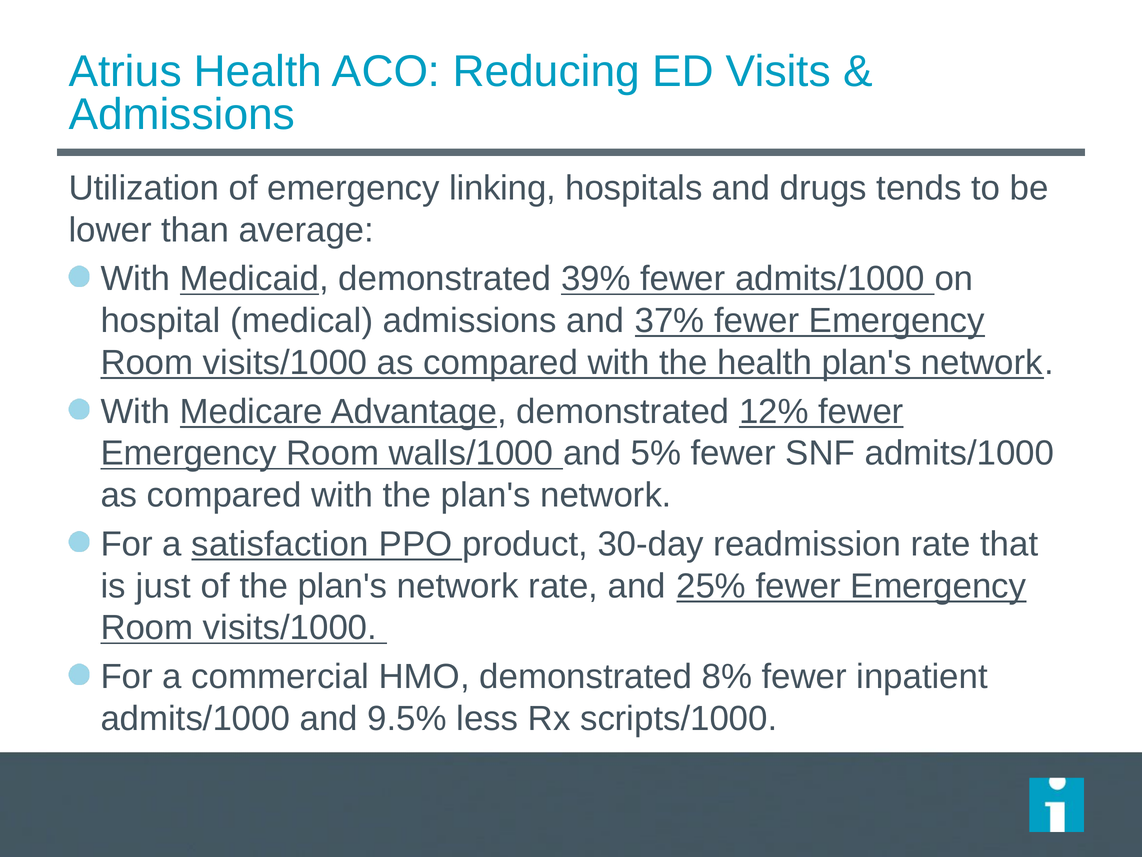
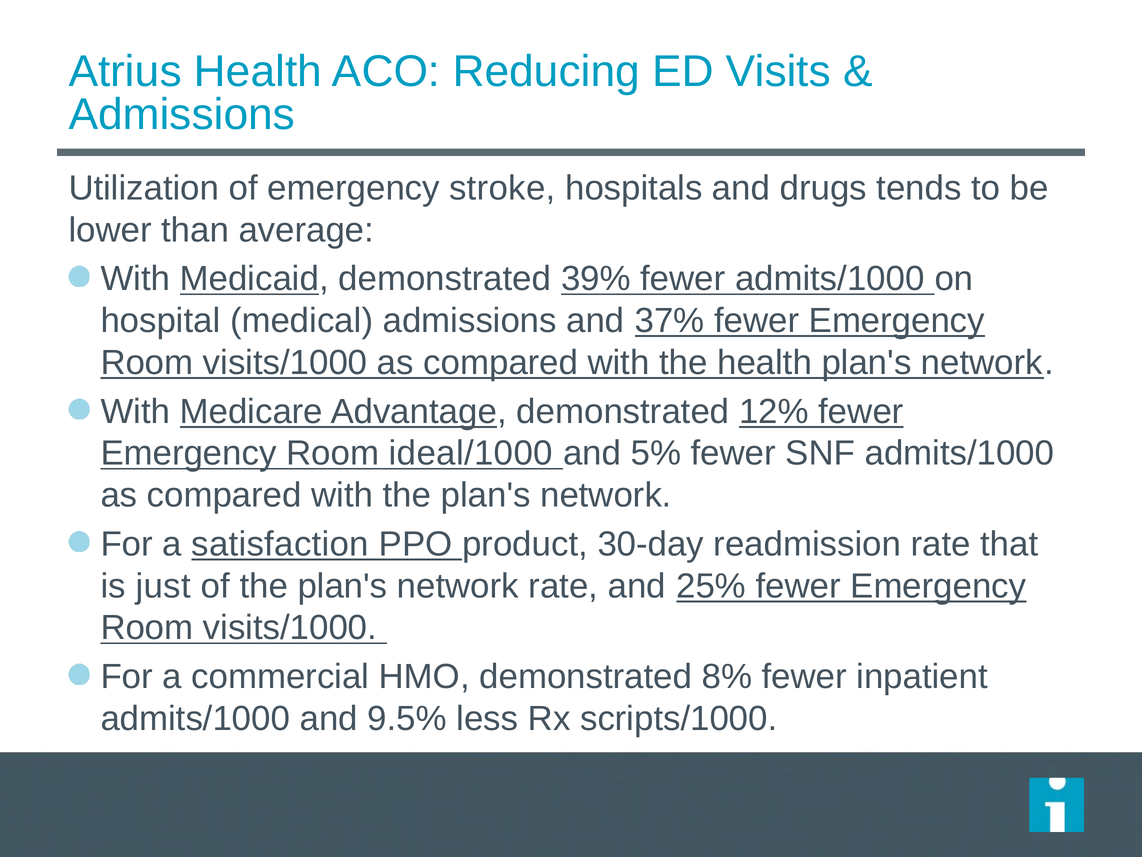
linking: linking -> stroke (502, 188)
walls/1000: walls/1000 -> ideal/1000 (471, 453)
